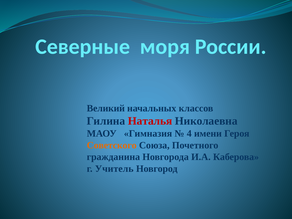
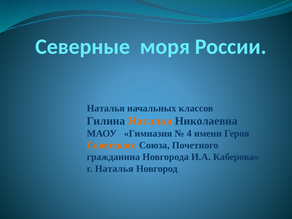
Великий: Великий -> Наталья (106, 108)
Наталья colour: red -> orange (150, 121)
г Учитель: Учитель -> Наталья (114, 169)
